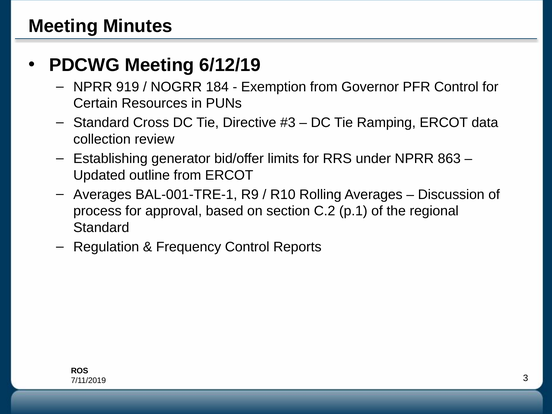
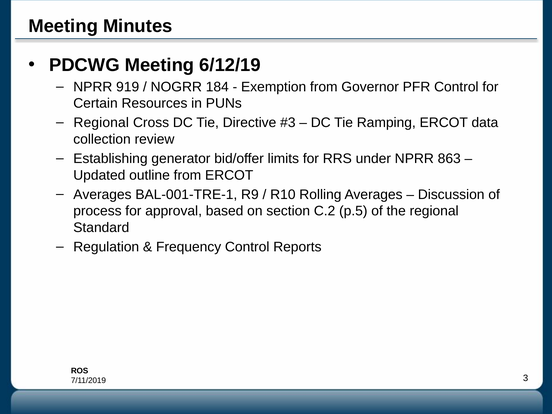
Standard: Standard -> Regional (101, 123)
p.1: p.1 -> p.5 (353, 211)
